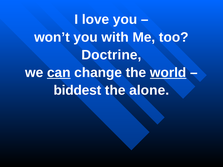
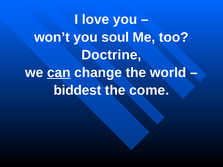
with: with -> soul (115, 37)
world underline: present -> none (168, 73)
alone: alone -> come (149, 90)
